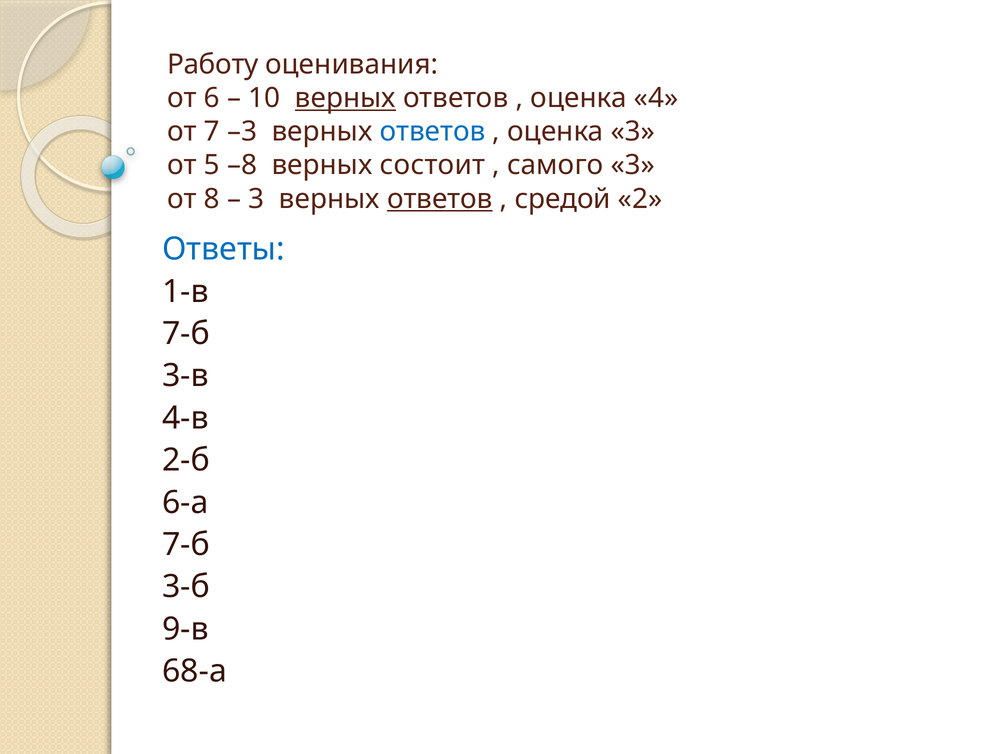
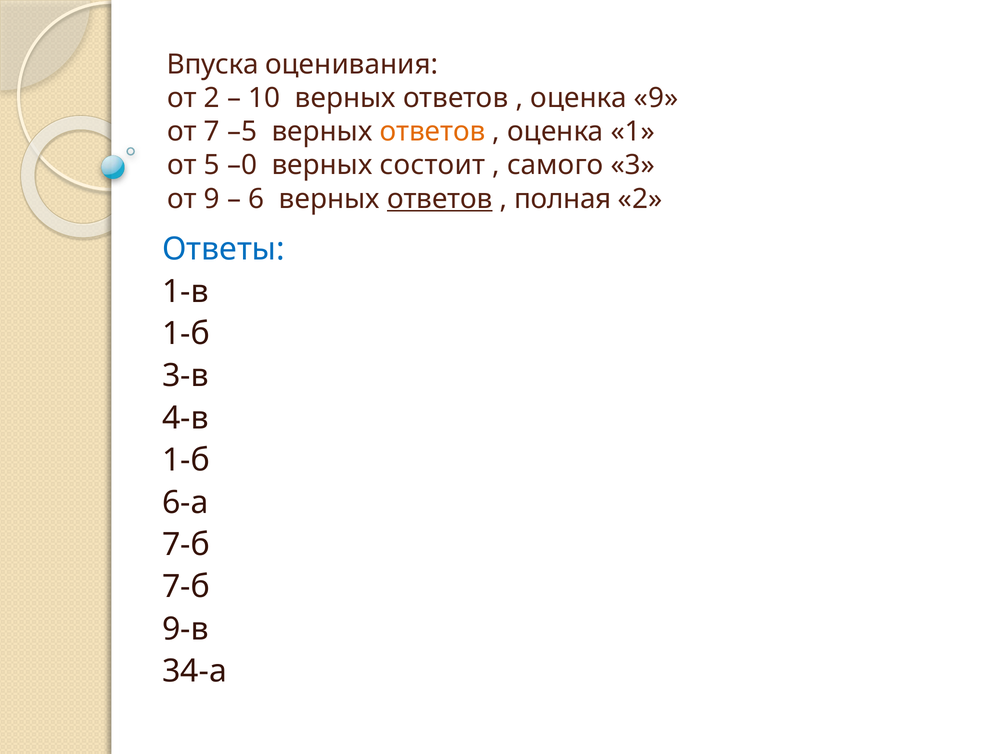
Работу: Работу -> Впуска (213, 65)
от 6: 6 -> 2 (212, 98)
верных underline: present -> none (345, 98)
оценка 4: 4 -> 9 (656, 98)
–3: –3 -> –5 (242, 132)
ответов colour: blue -> orange (433, 132)
оценка 3: 3 -> 1 (633, 132)
–8: –8 -> –0 (242, 165)
от 8: 8 -> 9 (212, 199)
3: 3 -> 6 (256, 199)
средой: средой -> полная (563, 199)
7-б: 7-б -> 1-б (186, 334)
2-б: 2-б -> 1-б (186, 460)
3-б: 3-б -> 7-б (186, 587)
68-а: 68-а -> 34-а (194, 671)
